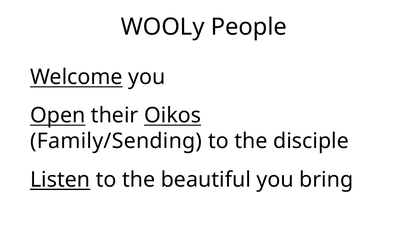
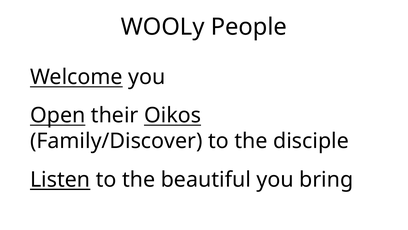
Family/Sending: Family/Sending -> Family/Discover (116, 141)
